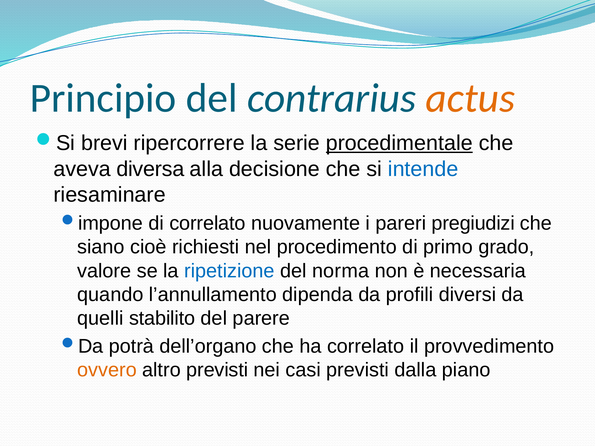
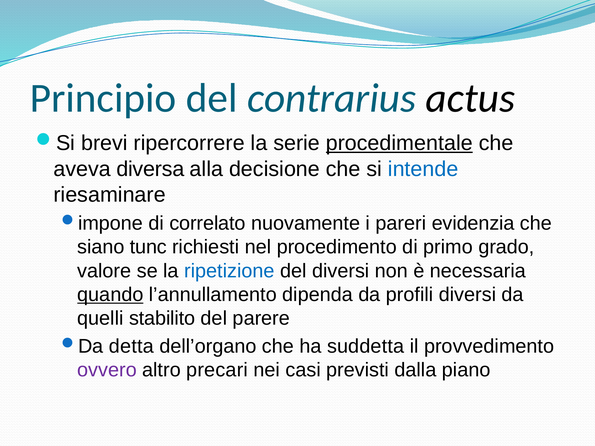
actus colour: orange -> black (470, 98)
pregiudizi: pregiudizi -> evidenzia (473, 223)
cioè: cioè -> tunc (148, 247)
del norma: norma -> diversi (341, 271)
quando underline: none -> present (110, 295)
potrà: potrà -> detta (131, 346)
ha correlato: correlato -> suddetta (366, 346)
ovvero colour: orange -> purple (107, 370)
altro previsti: previsti -> precari (217, 370)
